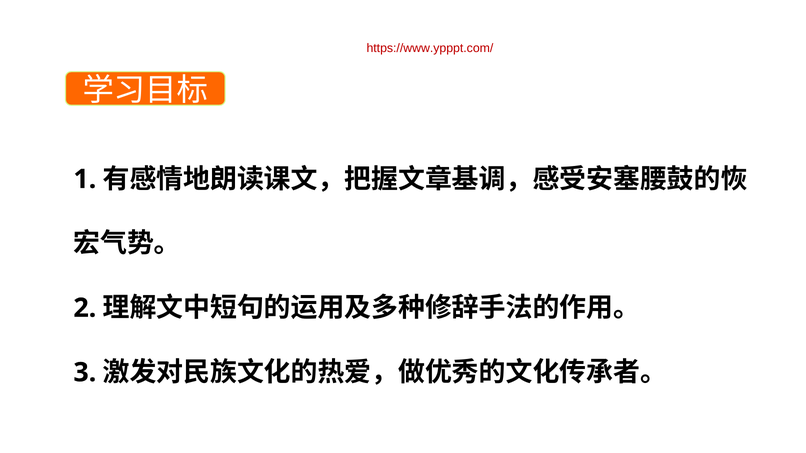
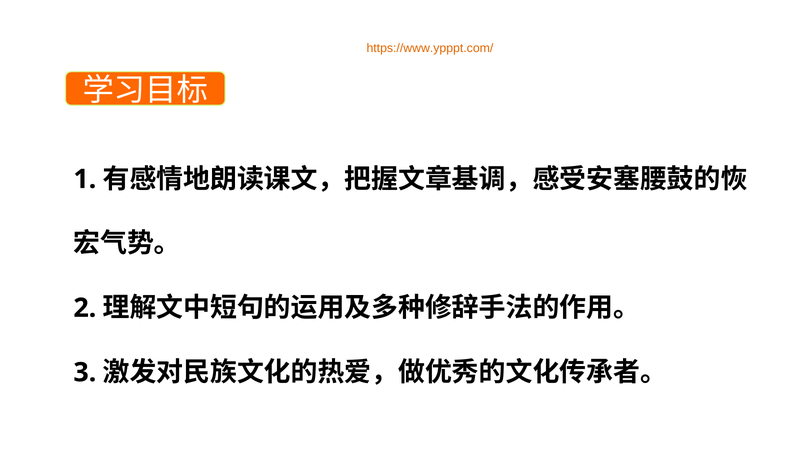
https://www.ypppt.com/ colour: red -> orange (430, 48)
